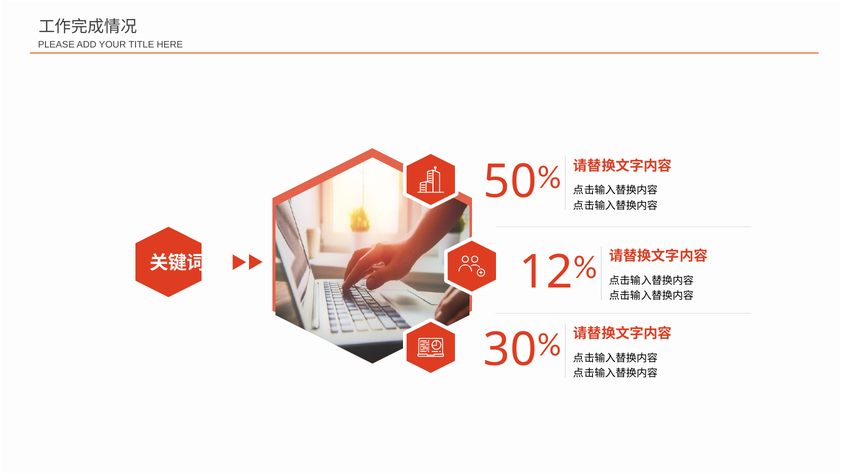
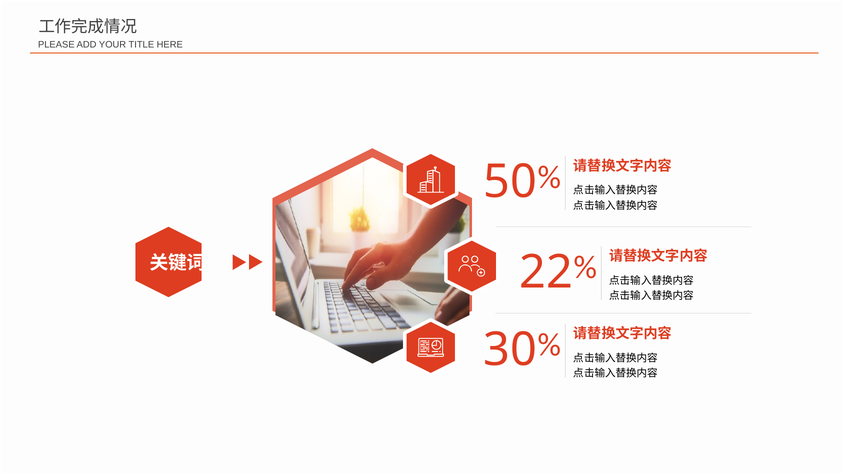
12: 12 -> 22 (546, 272)
